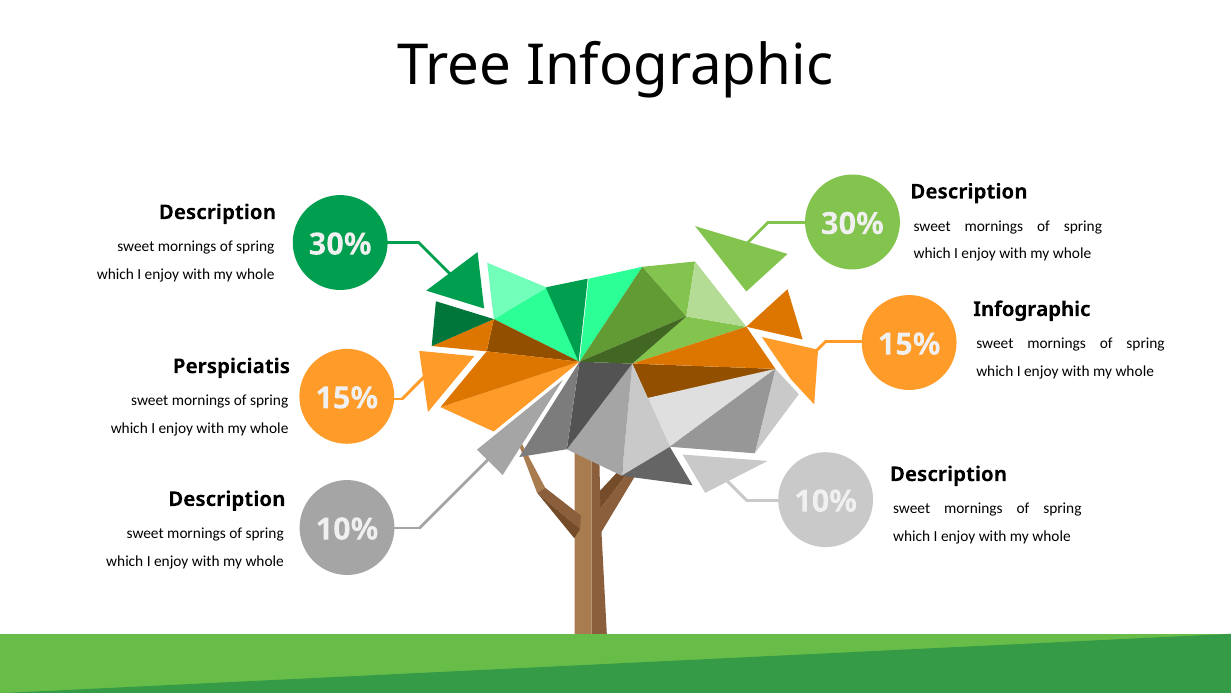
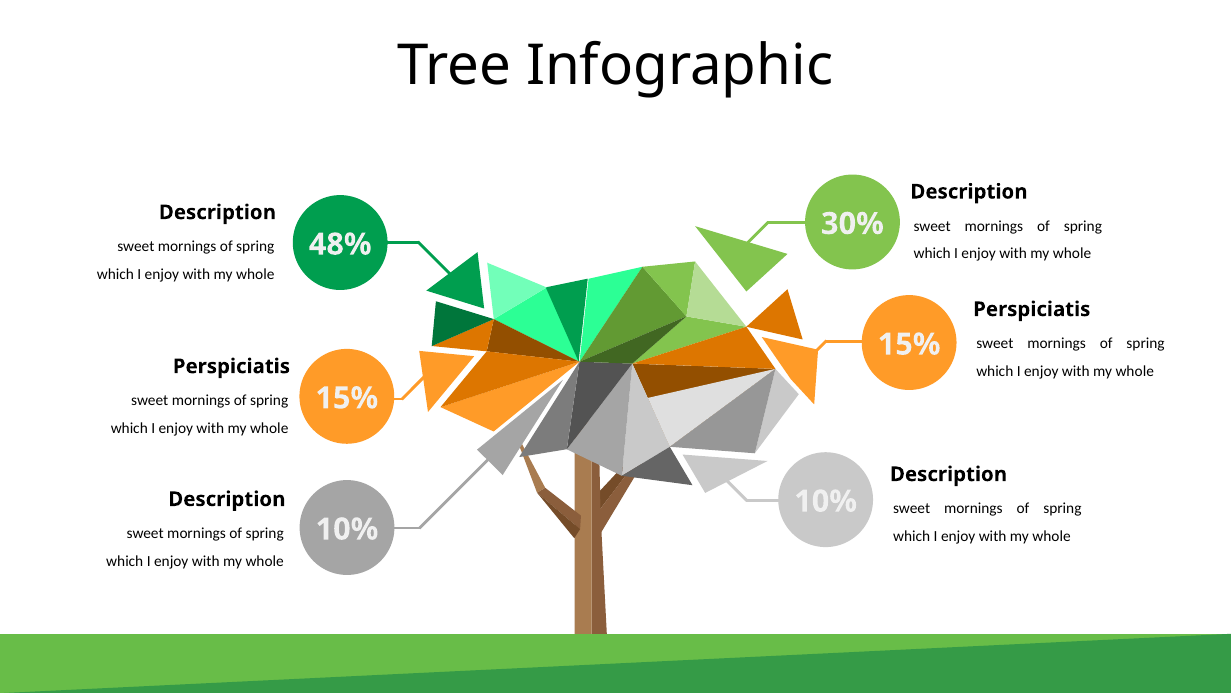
30%: 30% -> 48% (340, 244)
Infographic: Infographic -> Perspiciatis (1032, 309)
